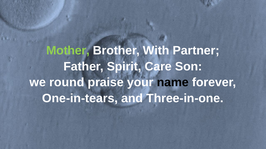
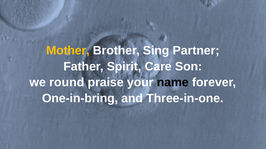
Mother colour: light green -> yellow (68, 51)
With: With -> Sing (156, 51)
One-in-tears: One-in-tears -> One-in-bring (80, 99)
